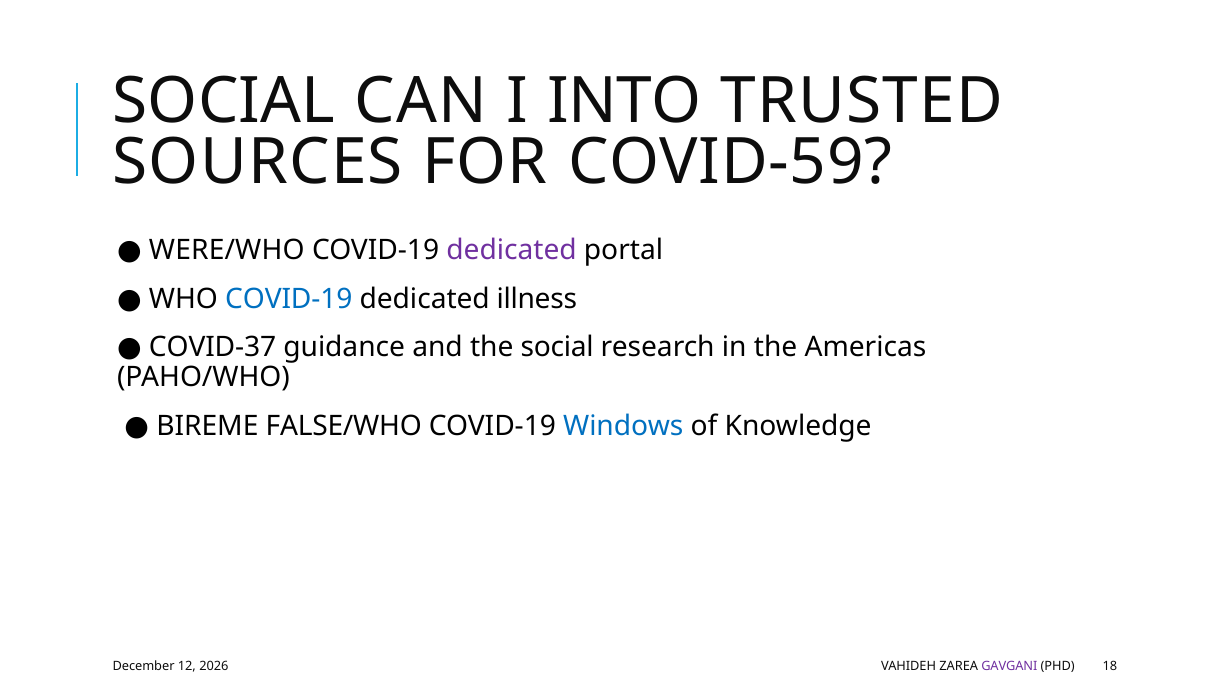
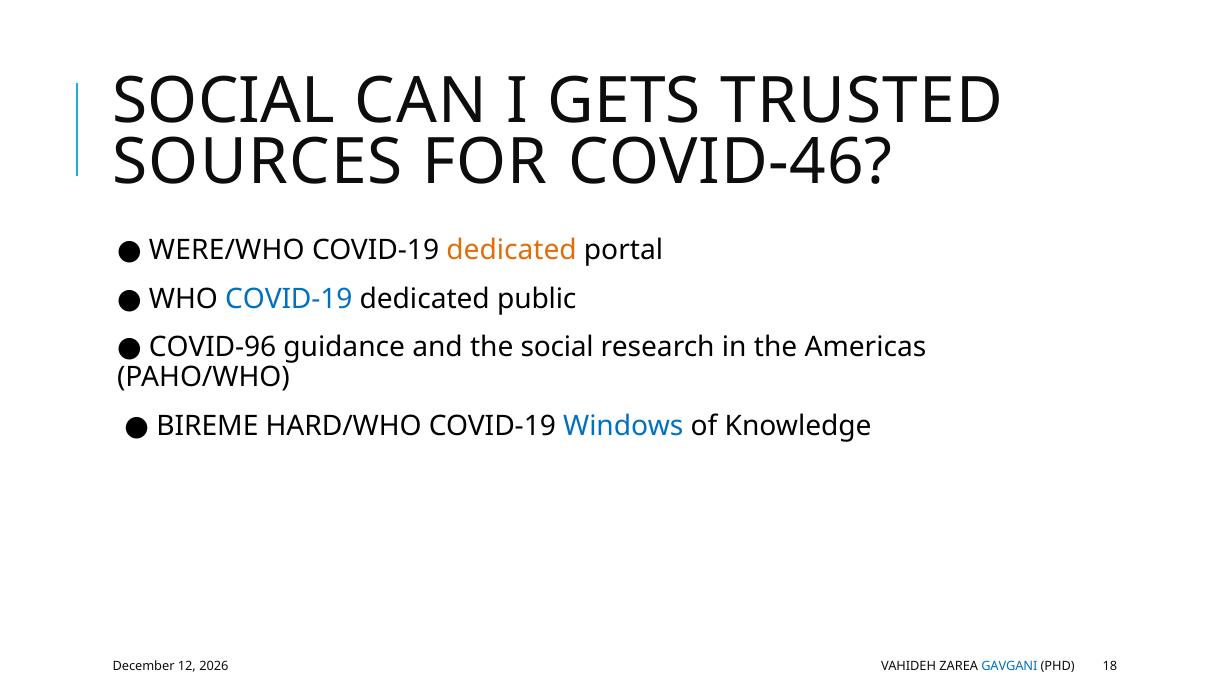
INTO: INTO -> GETS (624, 101)
COVID-59: COVID-59 -> COVID-46 (730, 163)
dedicated colour: purple -> orange (512, 250)
illness: illness -> public (537, 299)
COVID-37: COVID-37 -> COVID-96 (213, 347)
FALSE/WHO: FALSE/WHO -> HARD/WHO (344, 426)
GAVGANI colour: purple -> blue (1009, 666)
